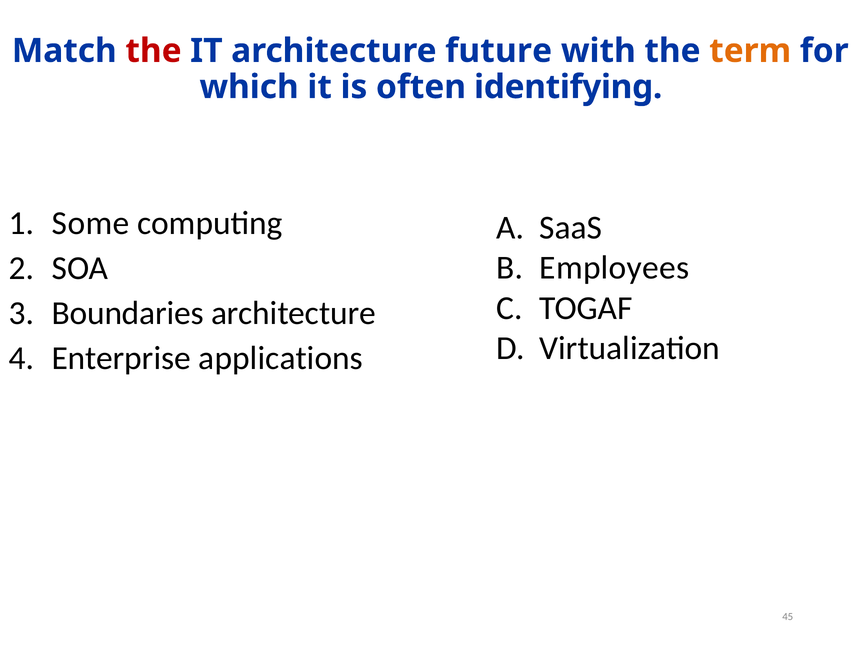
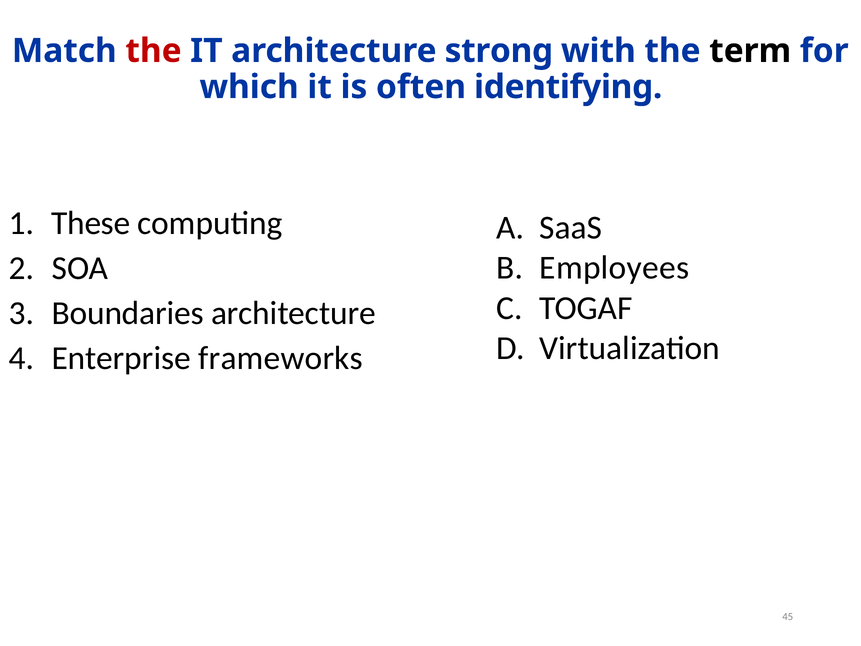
future: future -> strong (499, 51)
term colour: orange -> black (750, 51)
Some: Some -> These (91, 223)
applications: applications -> frameworks (281, 358)
